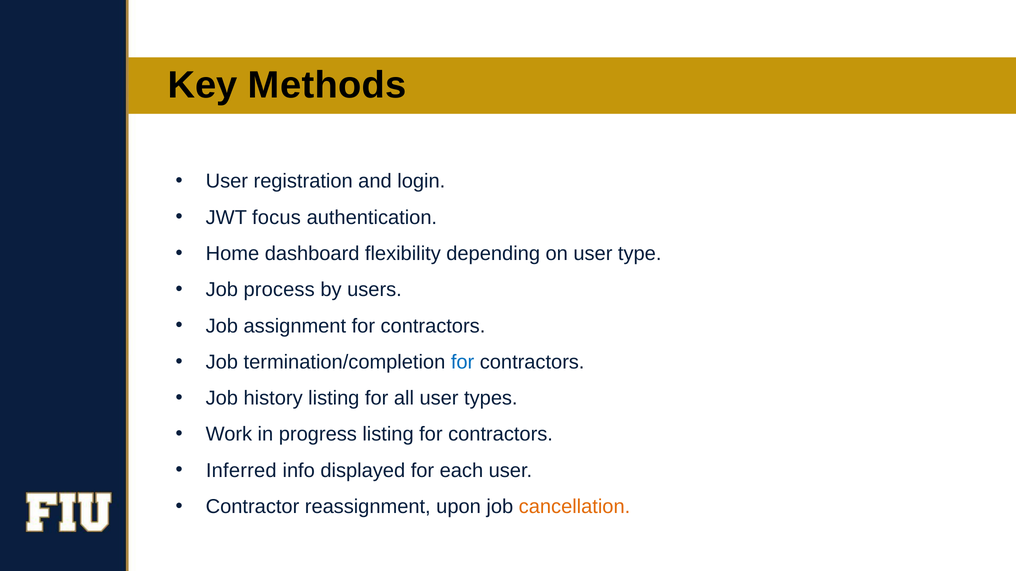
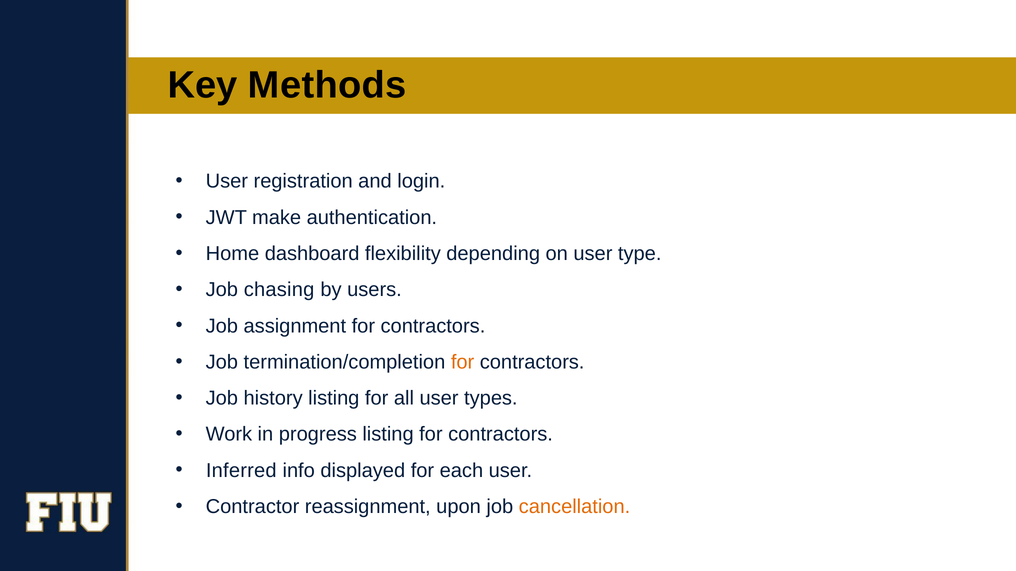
focus: focus -> make (277, 218)
process: process -> chasing (279, 290)
for colour: blue -> orange (463, 362)
